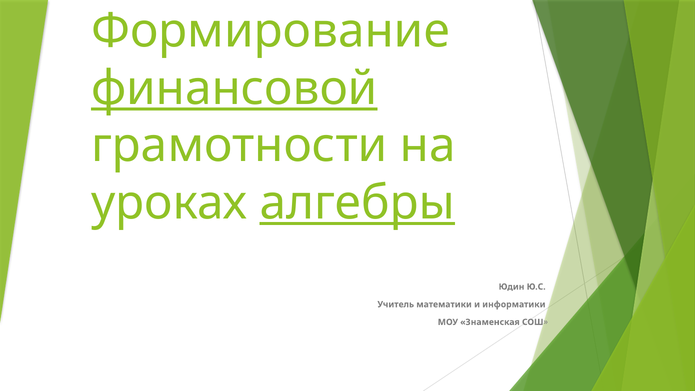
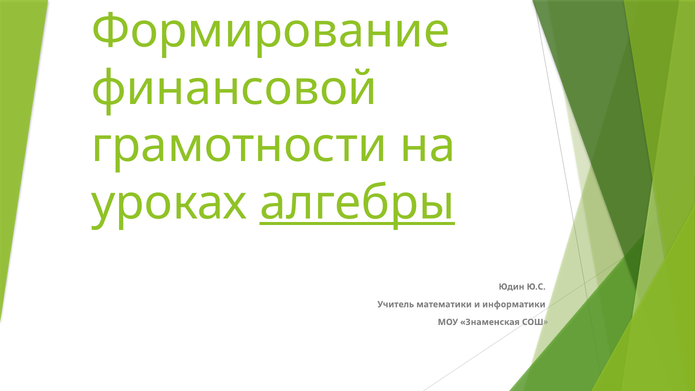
финансовой underline: present -> none (234, 88)
